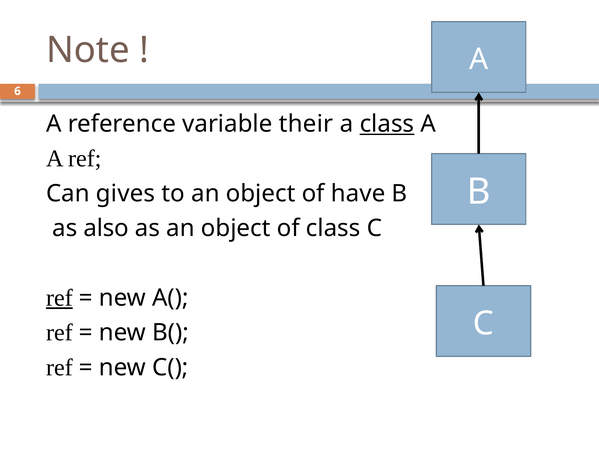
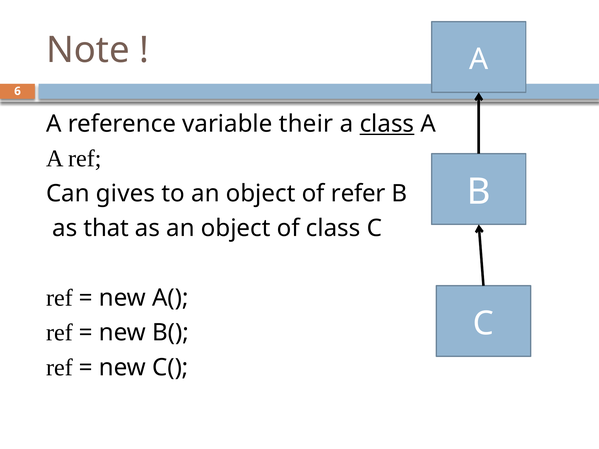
have: have -> refer (358, 194)
also: also -> that (106, 228)
ref underline: present -> none (59, 298)
